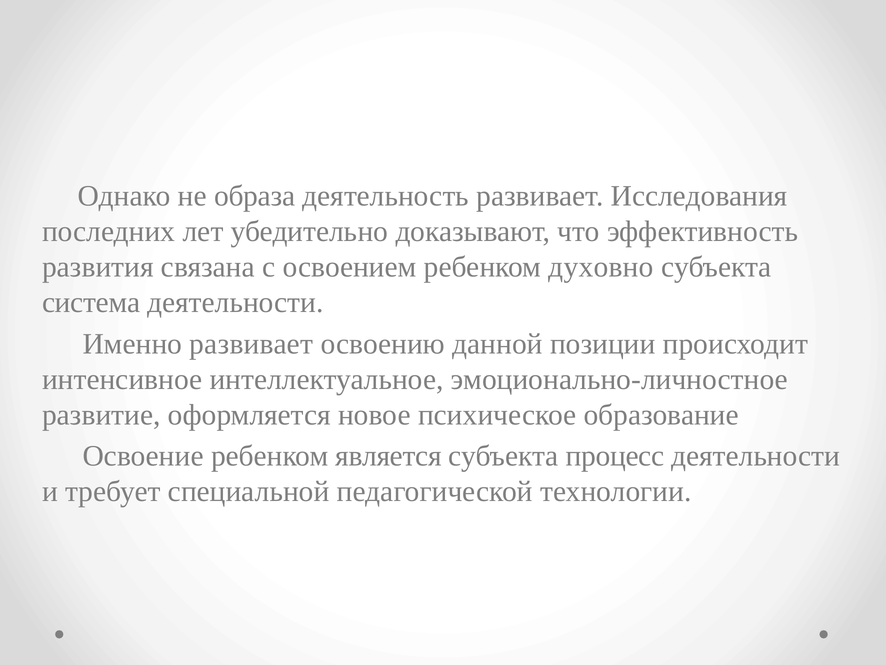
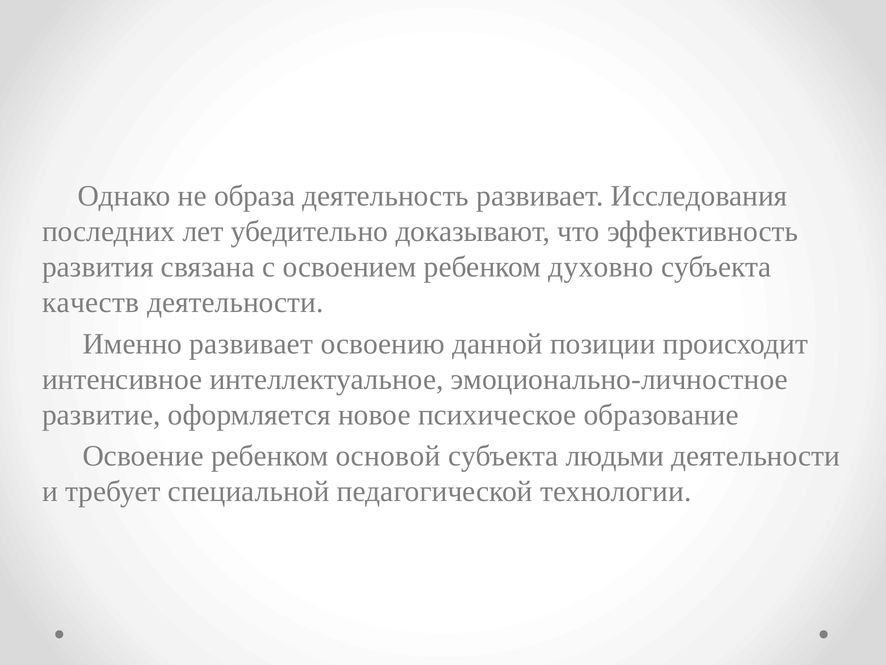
система: система -> качеств (91, 302)
является: является -> основой (388, 456)
процесс: процесс -> людьми (615, 456)
